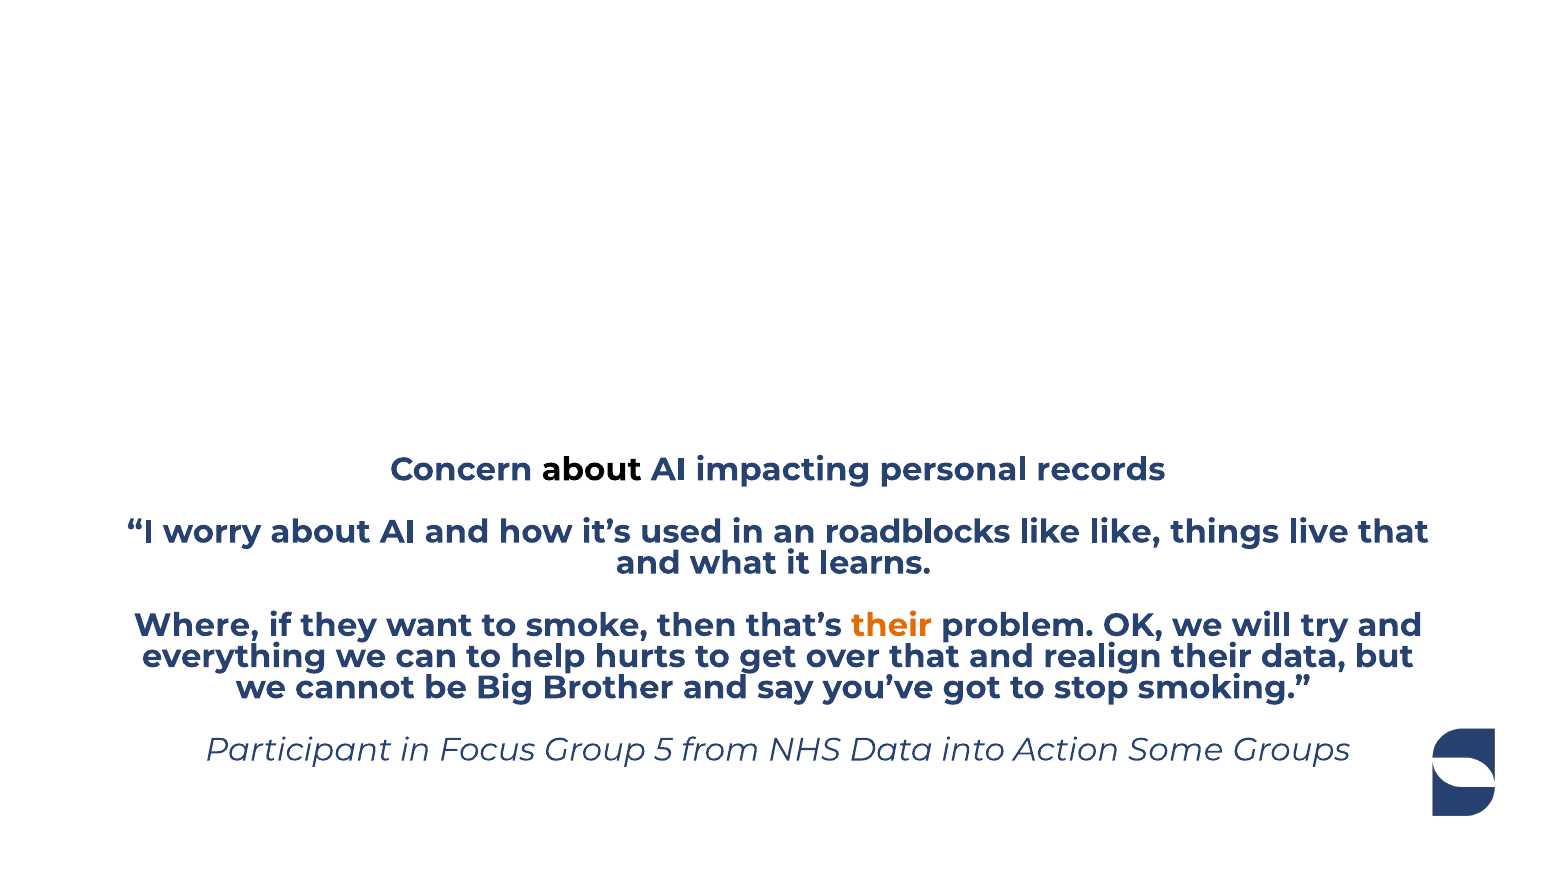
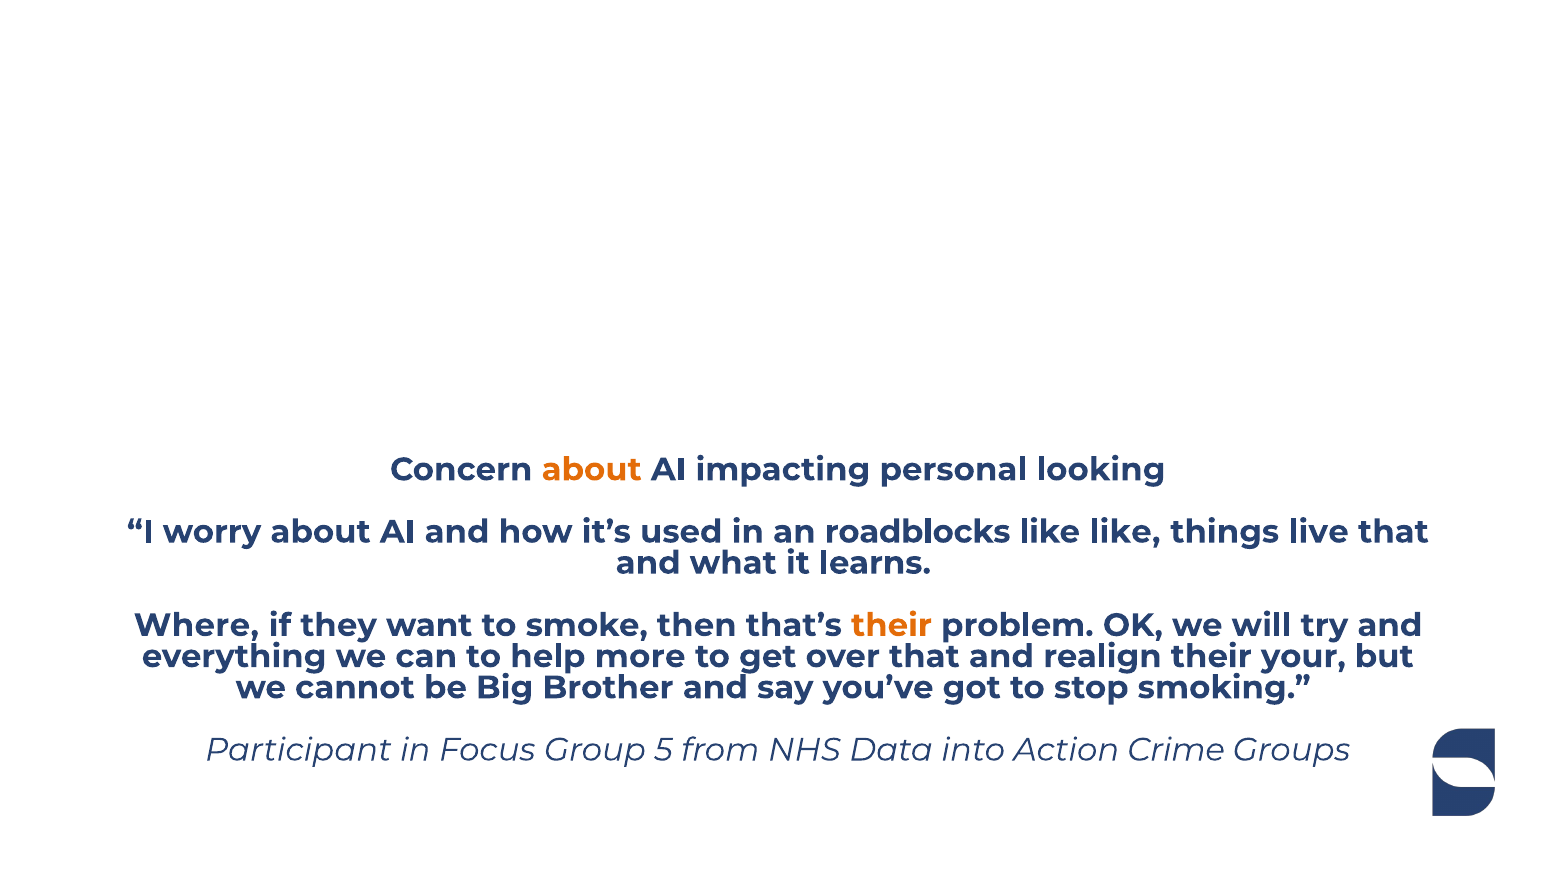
about colour: black -> orange (592, 470)
records: records -> looking (1101, 470)
hurts: hurts -> more (640, 657)
their data: data -> your (1303, 657)
Some: Some -> Crime (1176, 750)
